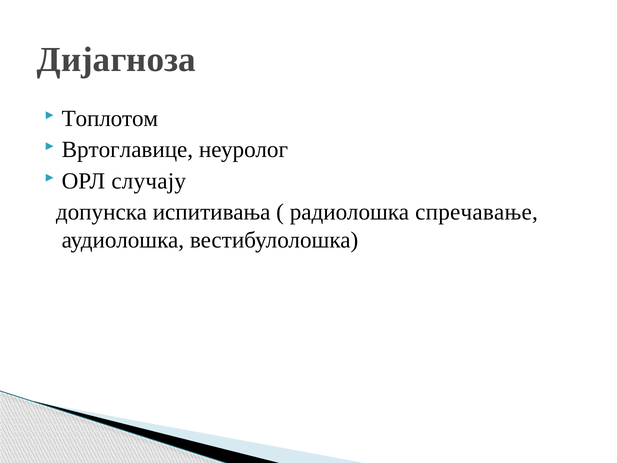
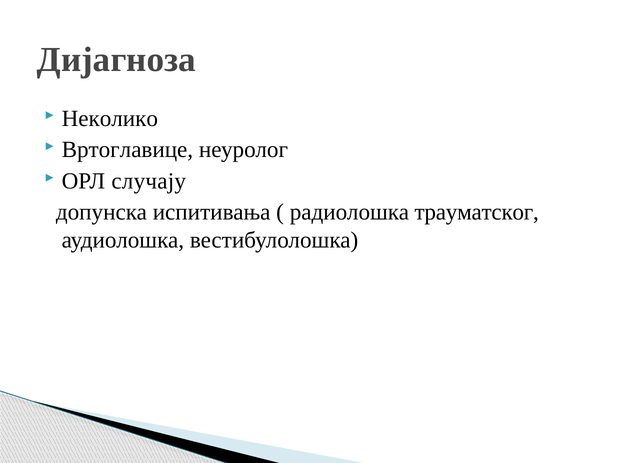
Топлотом: Топлотом -> Неколико (110, 119)
спречавање: спречавање -> трауматског (477, 212)
